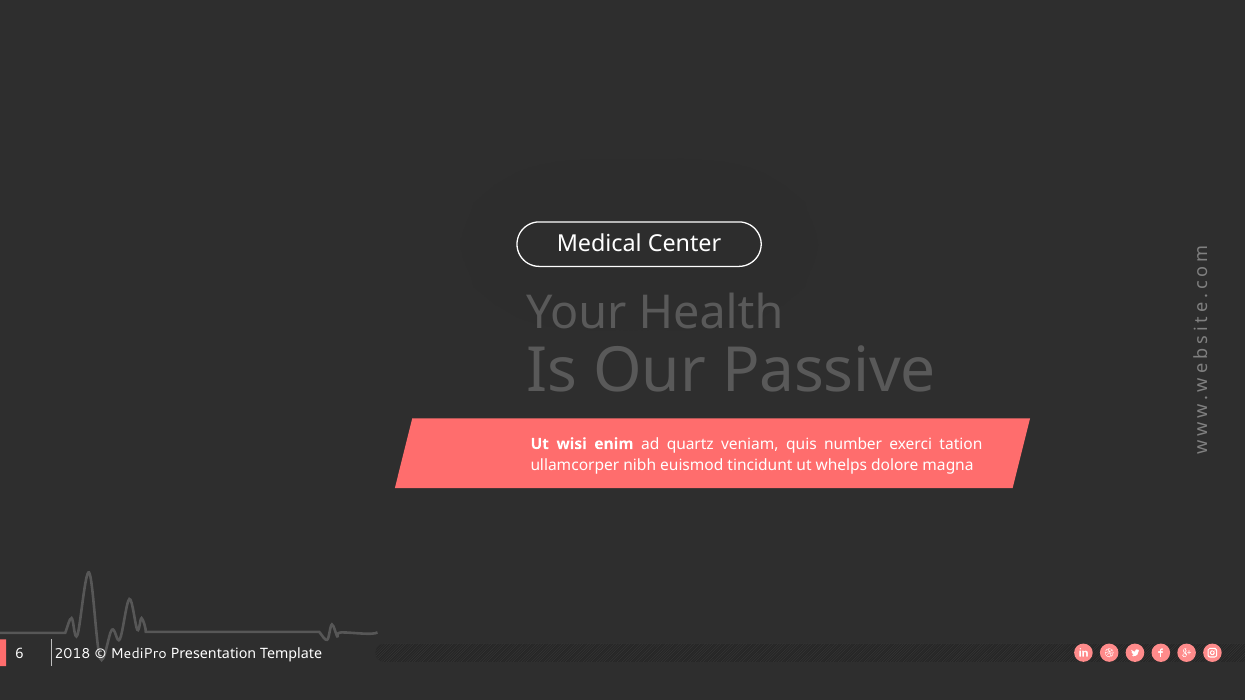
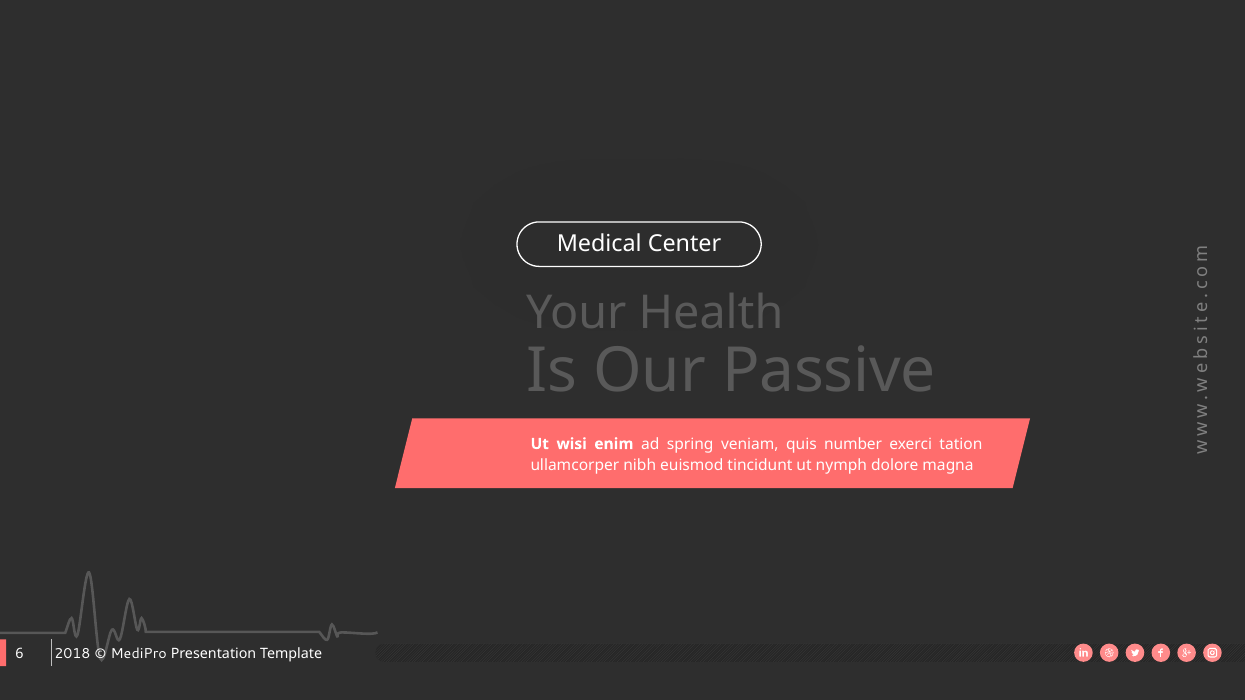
quartz: quartz -> spring (690, 444)
whelps: whelps -> nymph (841, 465)
